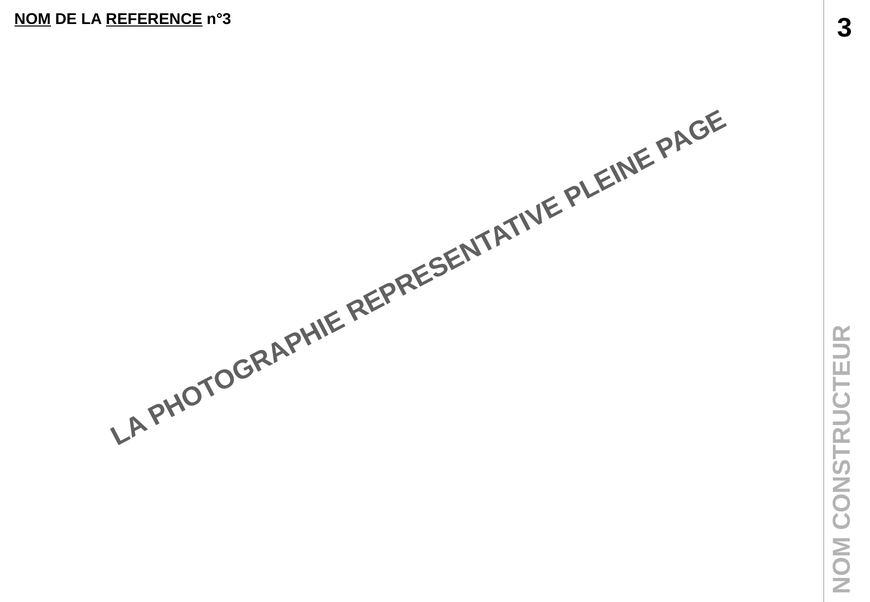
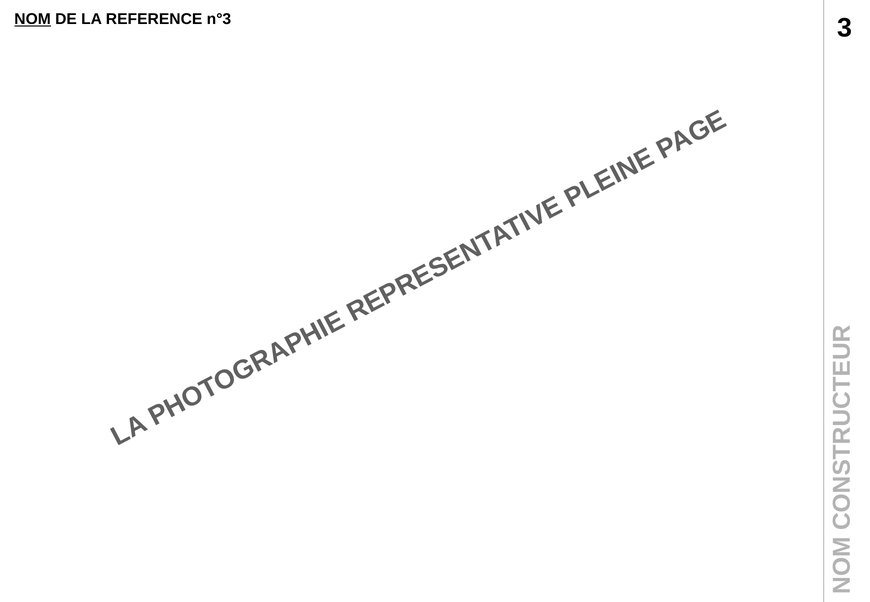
REFERENCE underline: present -> none (154, 19)
